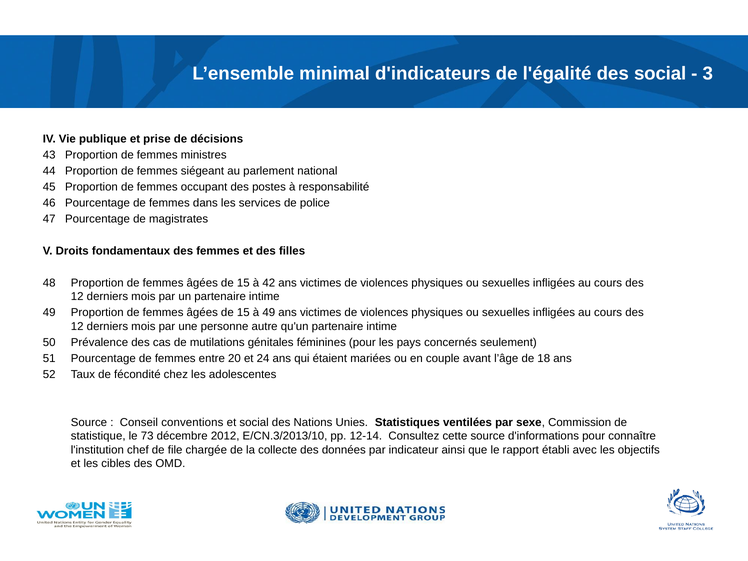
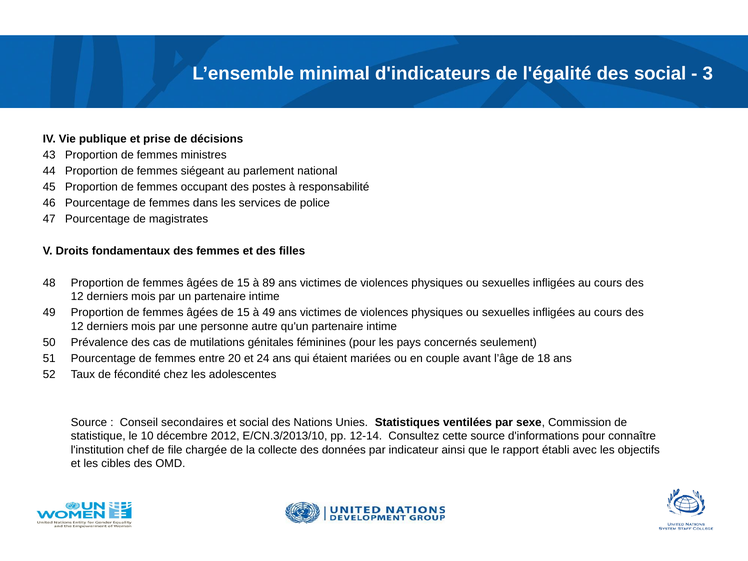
42: 42 -> 89 (269, 283)
conventions: conventions -> secondaires (192, 423)
73: 73 -> 10 (147, 436)
